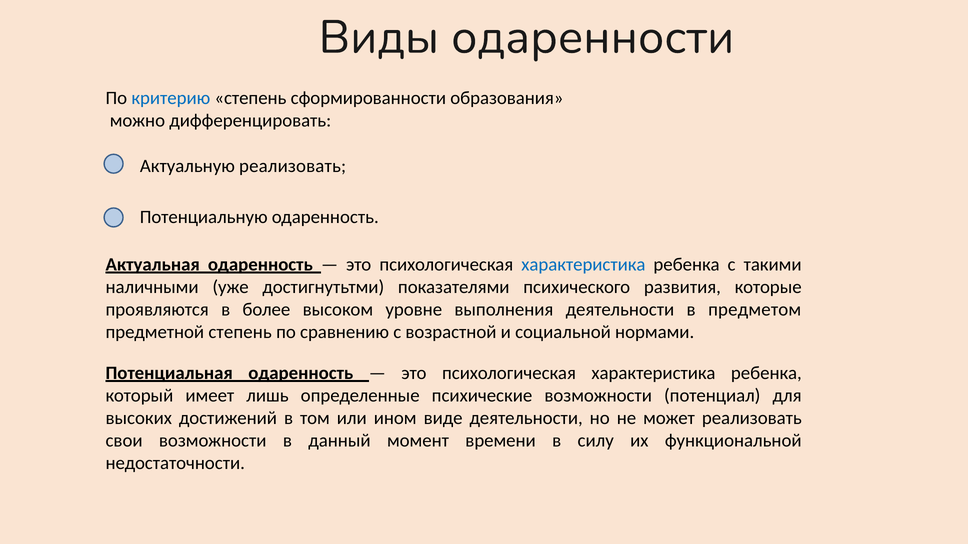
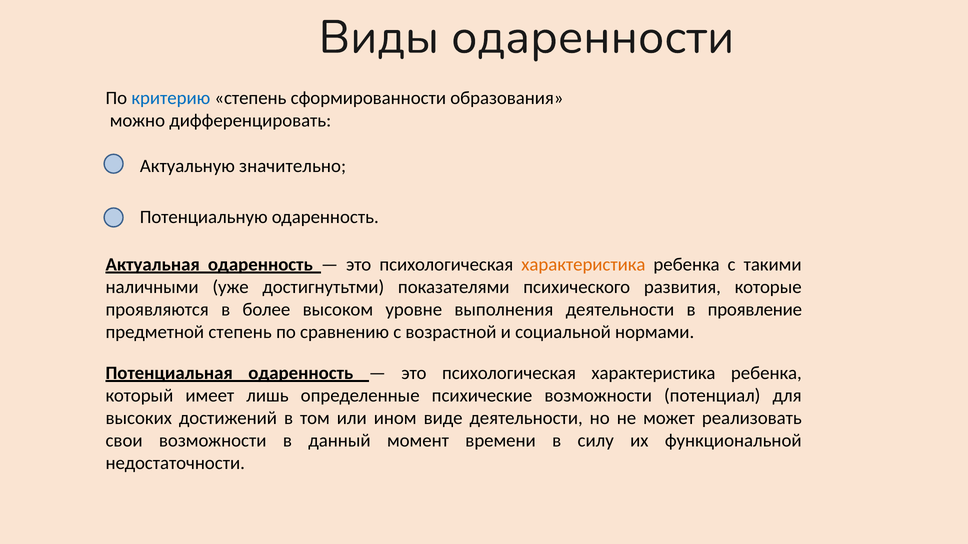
Актуальную реализовать: реализовать -> значительно (293, 166)
характеристика colour: blue -> orange (583, 265)
предметом: предметом -> проявление (755, 310)
